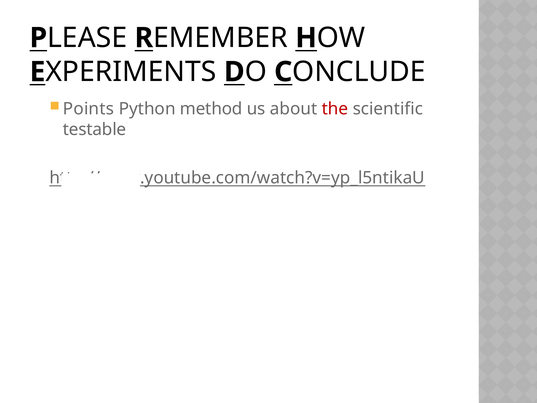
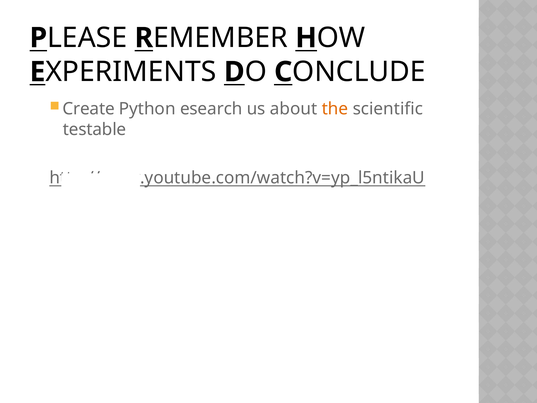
Points: Points -> Create (89, 109)
method: method -> esearch (211, 109)
the colour: red -> orange (335, 109)
